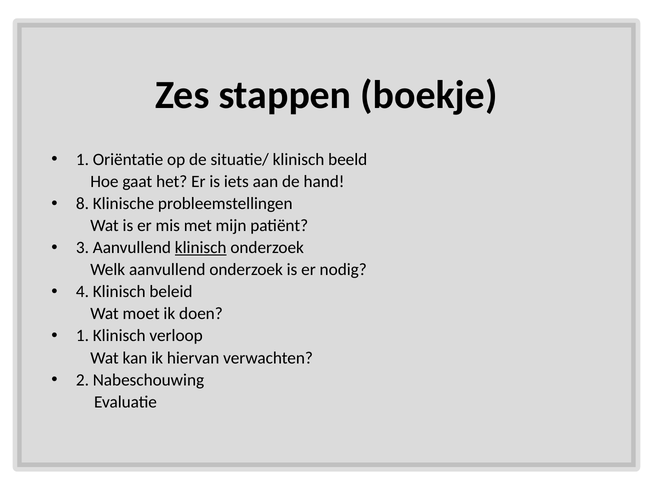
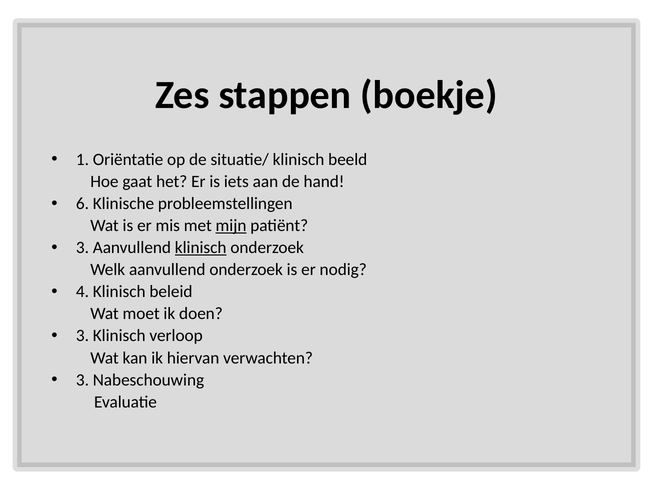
8: 8 -> 6 (82, 203)
mijn underline: none -> present (231, 225)
1: 1 -> 3 (82, 336)
2: 2 -> 3 (82, 380)
